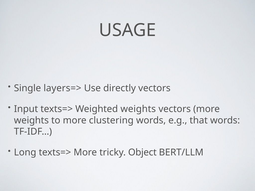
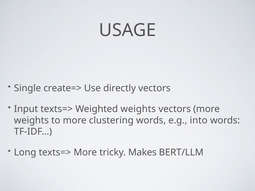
layers=>: layers=> -> create=> (63, 88)
that: that -> into (199, 120)
Object: Object -> Makes (142, 153)
